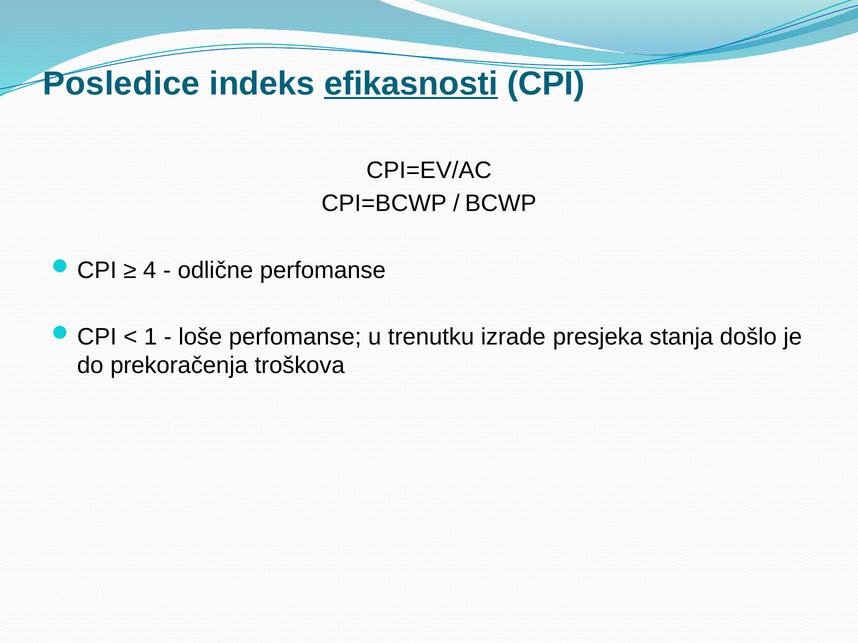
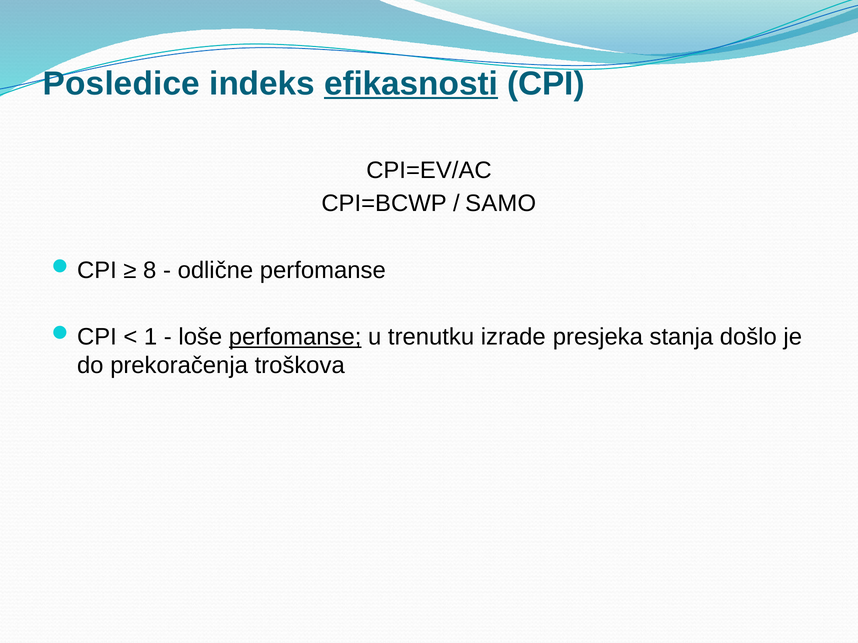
BCWP: BCWP -> SAMO (501, 204)
4: 4 -> 8 (150, 271)
perfomanse underline: none -> present (295, 337)
